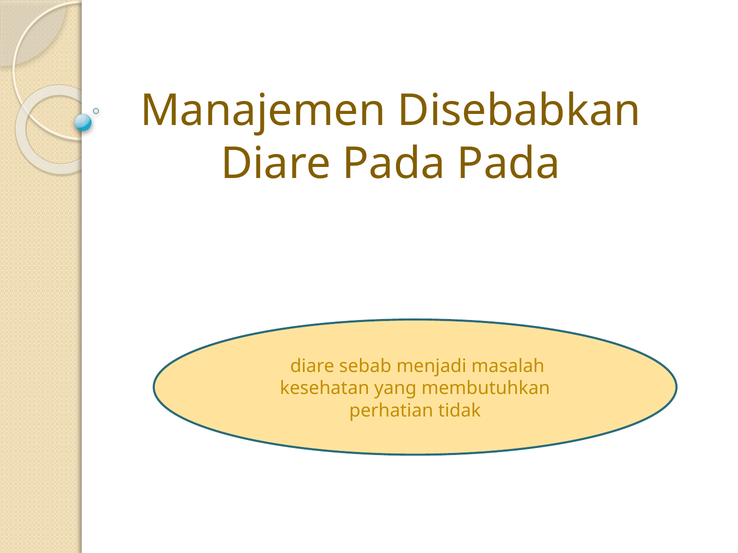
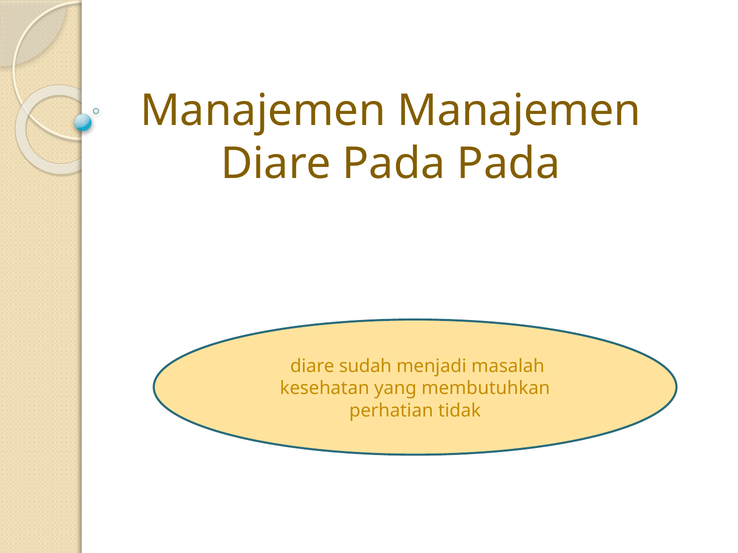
Manajemen Disebabkan: Disebabkan -> Manajemen (519, 111)
sebab: sebab -> sudah (365, 367)
